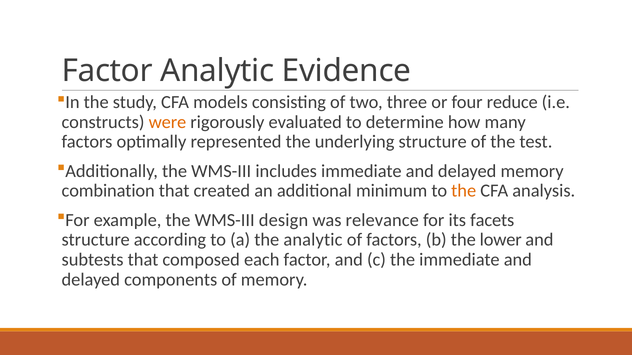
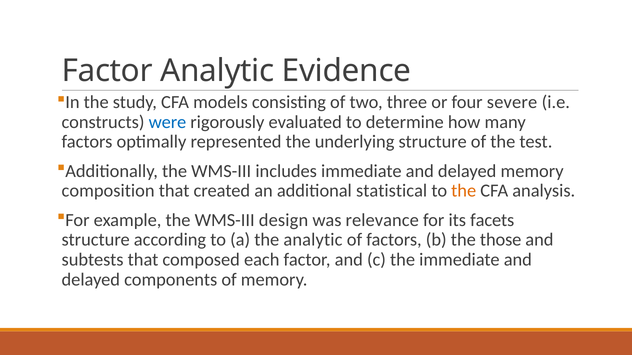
reduce: reduce -> severe (512, 102)
were colour: orange -> blue (167, 122)
combination: combination -> composition (108, 191)
minimum: minimum -> statistical (392, 191)
lower: lower -> those (501, 240)
